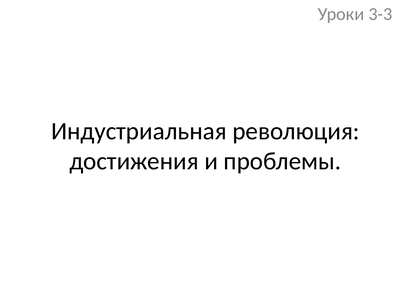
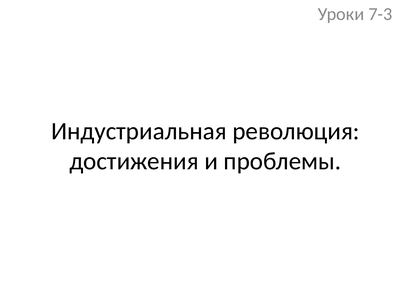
3-3: 3-3 -> 7-3 (380, 14)
